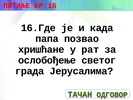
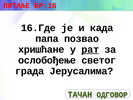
рат underline: none -> present (90, 49)
